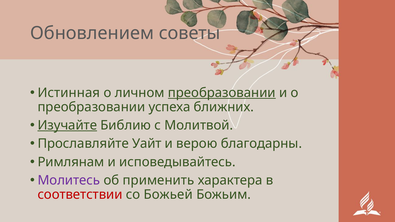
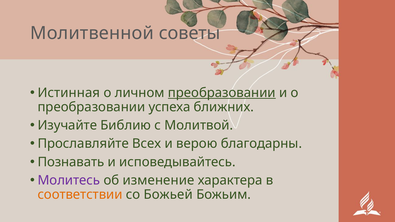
Обновлением: Обновлением -> Молитвенной (92, 33)
Изучайте underline: present -> none (67, 125)
Уайт: Уайт -> Всех (147, 144)
Римлянам: Римлянам -> Познавать (71, 162)
применить: применить -> изменение (158, 180)
соответствии colour: red -> orange (80, 195)
